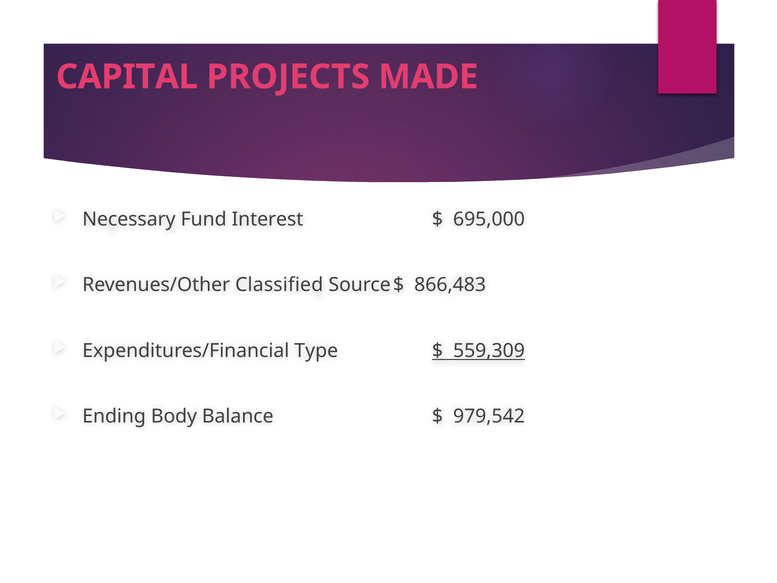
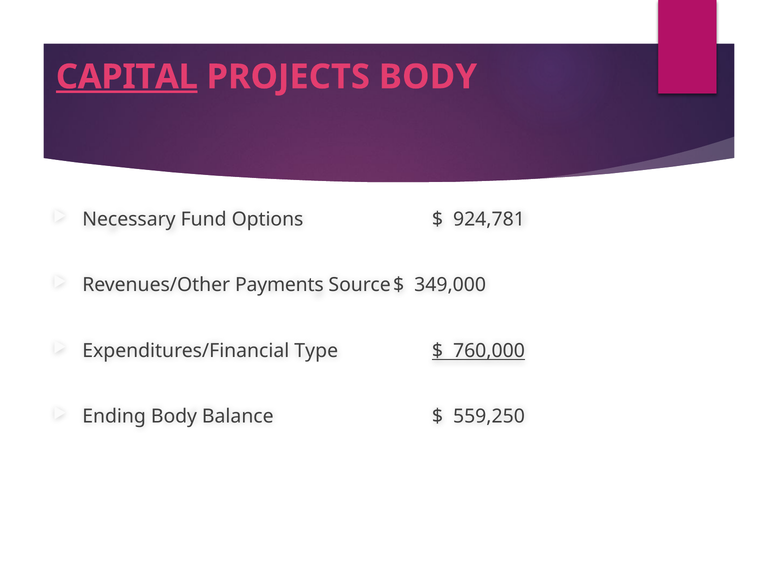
CAPITAL underline: none -> present (127, 77)
PROJECTS MADE: MADE -> BODY (428, 77)
Interest: Interest -> Options (268, 219)
695,000: 695,000 -> 924,781 (489, 219)
Classified: Classified -> Payments (279, 285)
866,483: 866,483 -> 349,000 (450, 285)
559,309: 559,309 -> 760,000 (489, 351)
979,542: 979,542 -> 559,250 (489, 416)
